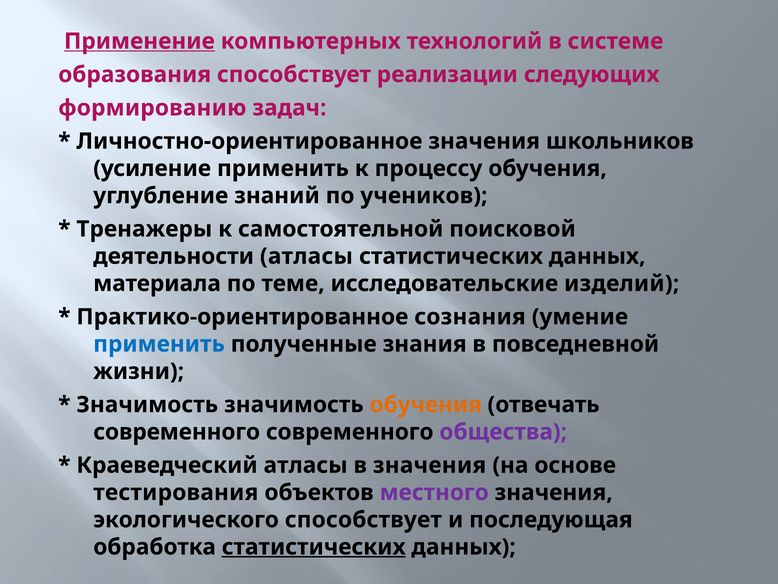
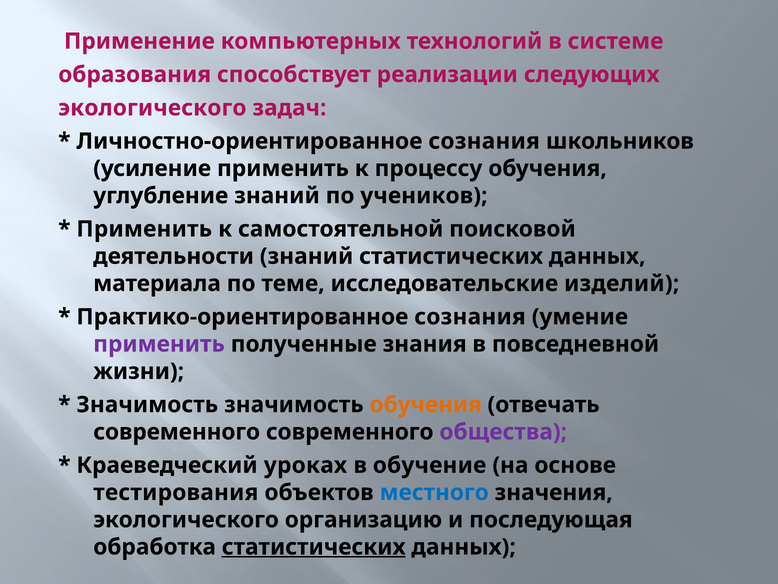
Применение underline: present -> none (139, 41)
формированию: формированию -> экологического (152, 108)
Личностно-ориентированное значения: значения -> сознания (484, 141)
Тренажеры: Тренажеры -> Применить (144, 229)
деятельности атласы: атласы -> знаний (307, 256)
применить colour: blue -> purple (159, 344)
Краеведческий атласы: атласы -> уроках (305, 465)
в значения: значения -> обучение (430, 465)
местного colour: purple -> blue (434, 492)
экологического способствует: способствует -> организацию (363, 519)
